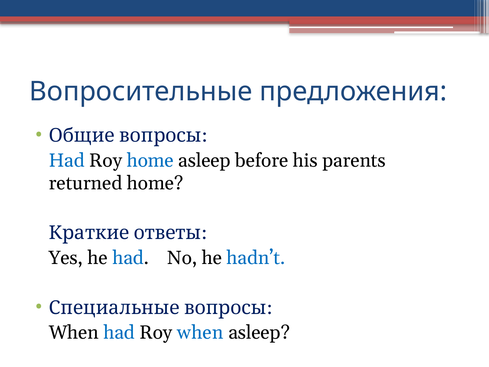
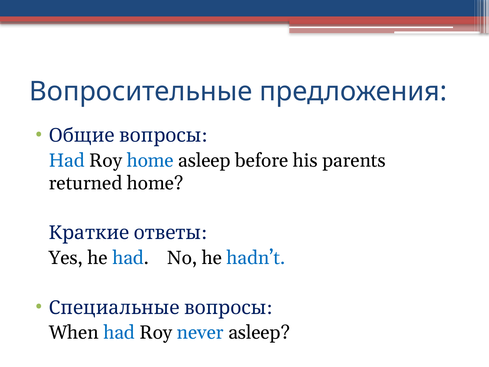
Roy when: when -> never (200, 332)
